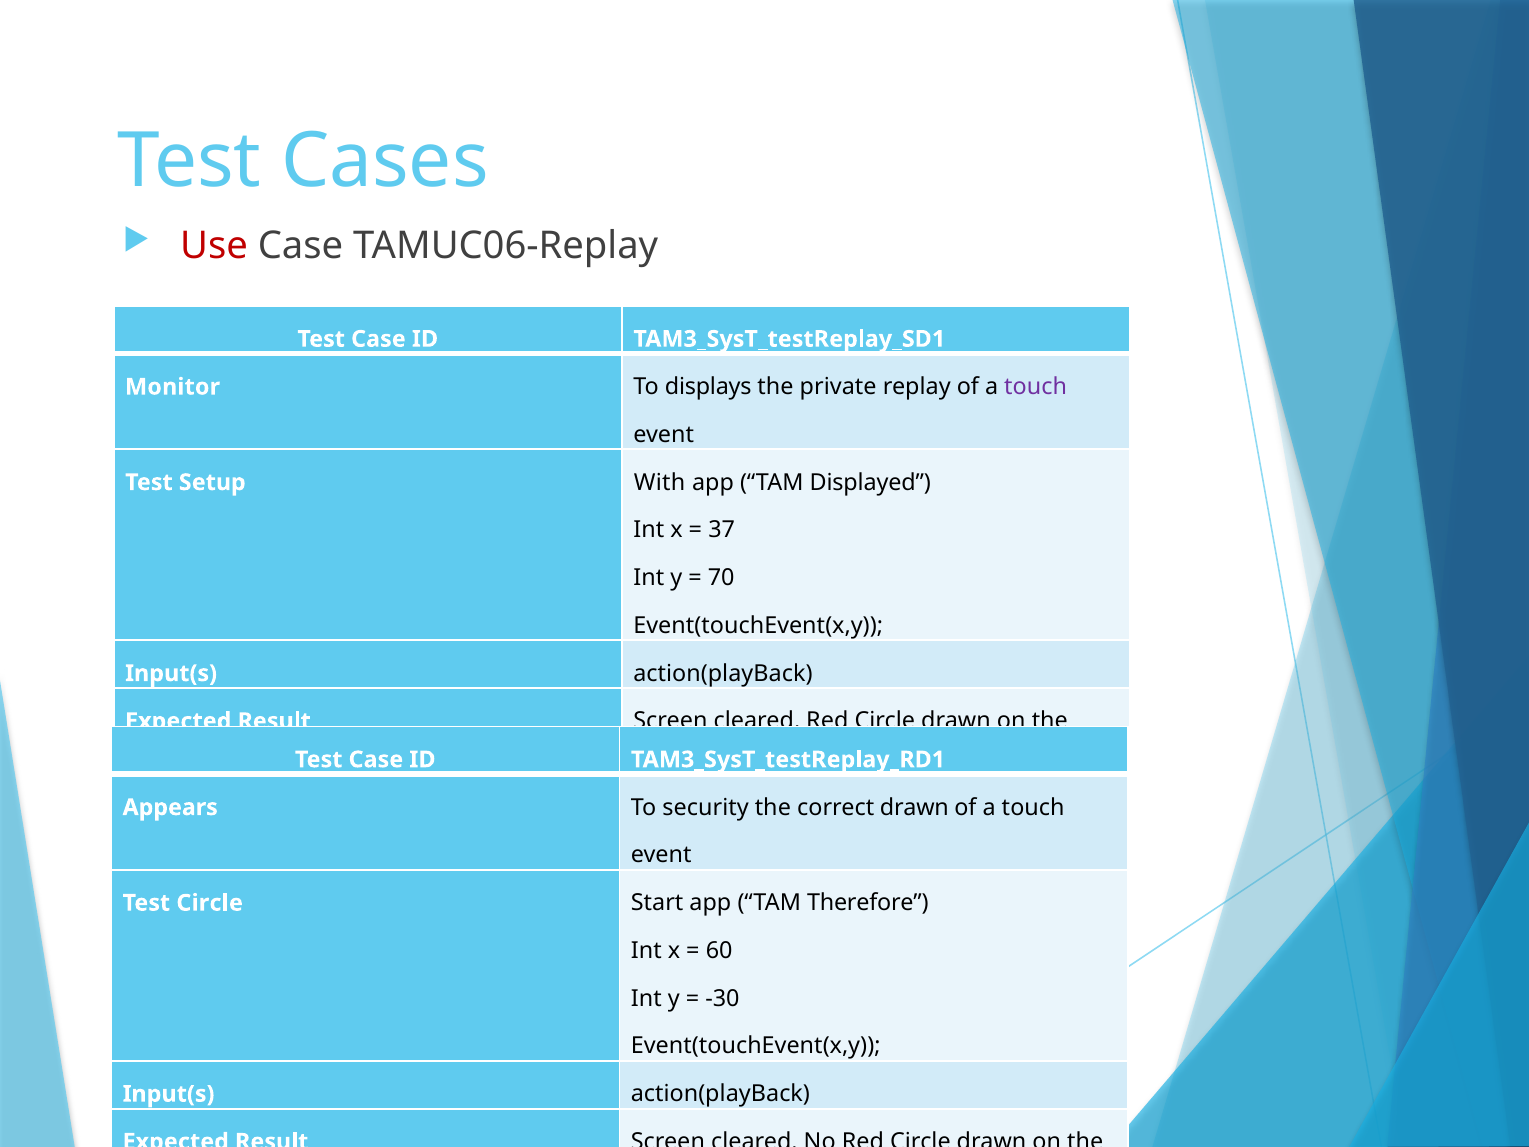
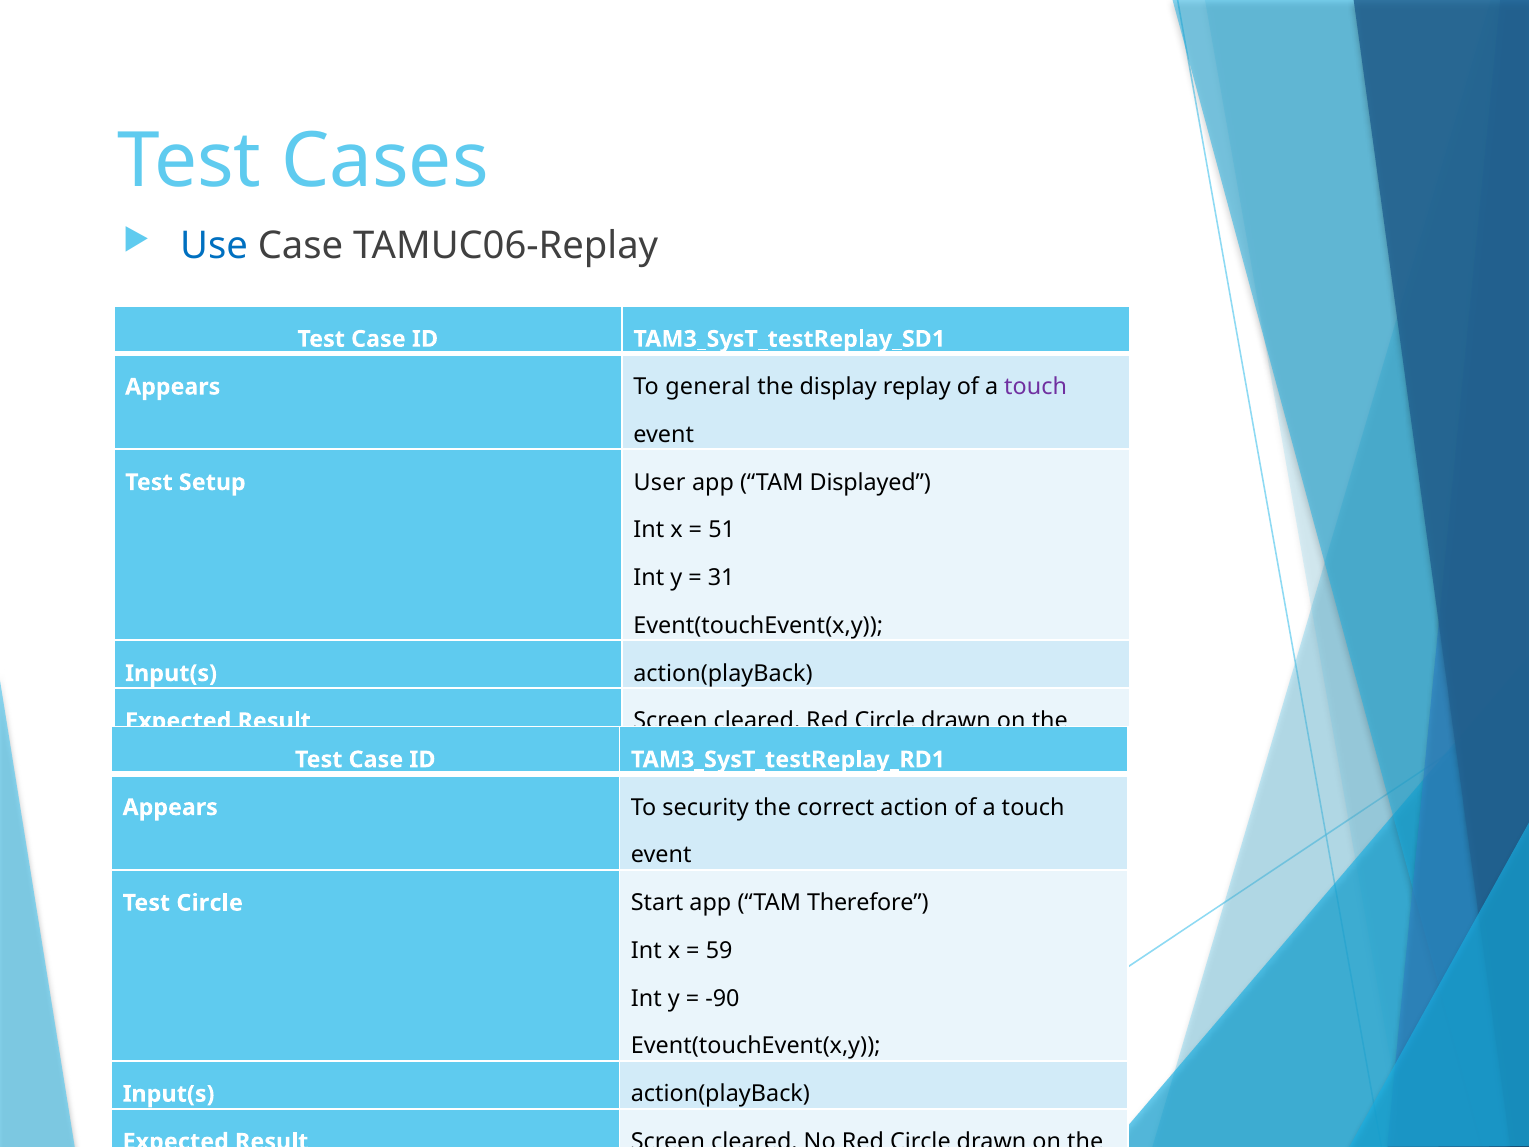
Use colour: red -> blue (214, 246)
Monitor: Monitor -> Appears (173, 387)
displays: displays -> general (708, 387)
private: private -> display (838, 387)
With: With -> User (660, 482)
37: 37 -> 51 (722, 530)
70: 70 -> 31 (721, 578)
correct drawn: drawn -> action (914, 807)
60: 60 -> 59 (719, 951)
-30: -30 -> -90 (722, 998)
